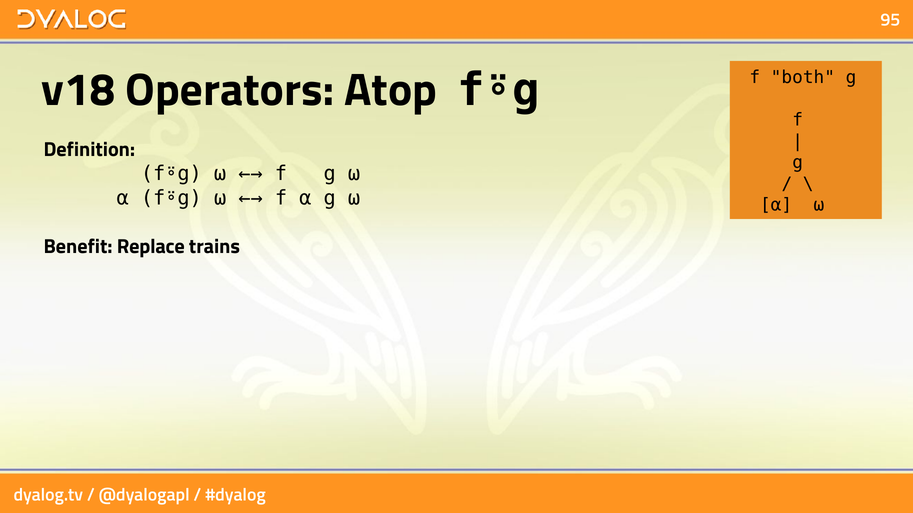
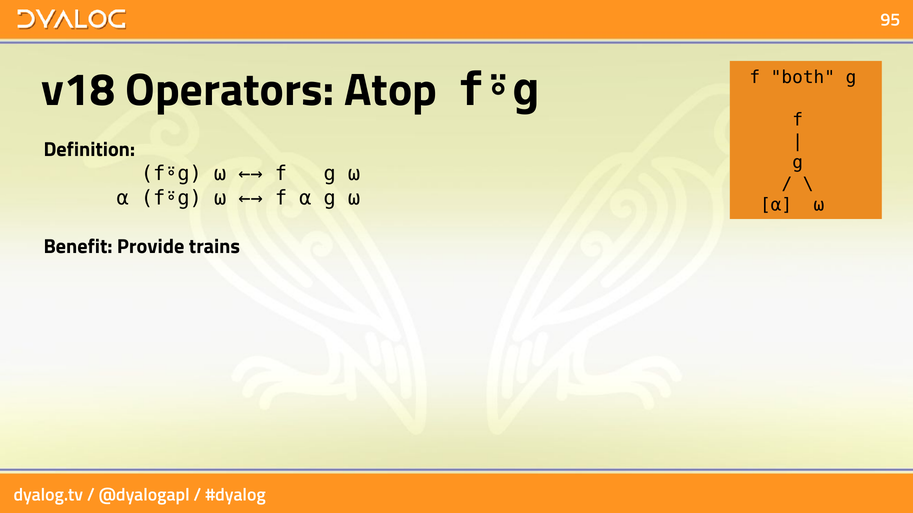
Replace: Replace -> Provide (151, 247)
